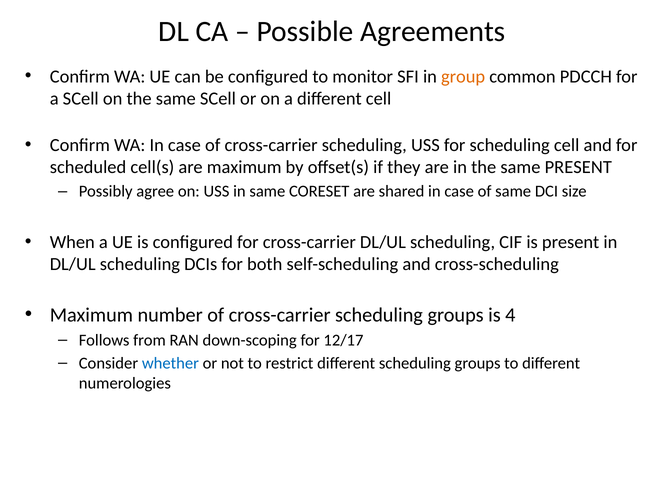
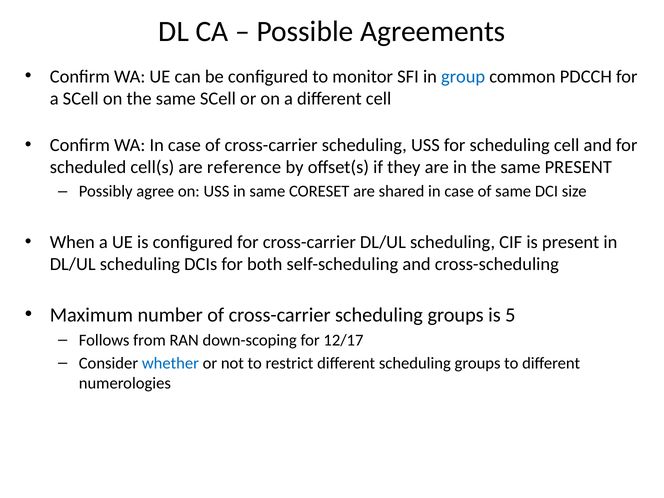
group colour: orange -> blue (463, 76)
are maximum: maximum -> reference (244, 167)
4: 4 -> 5 (510, 315)
